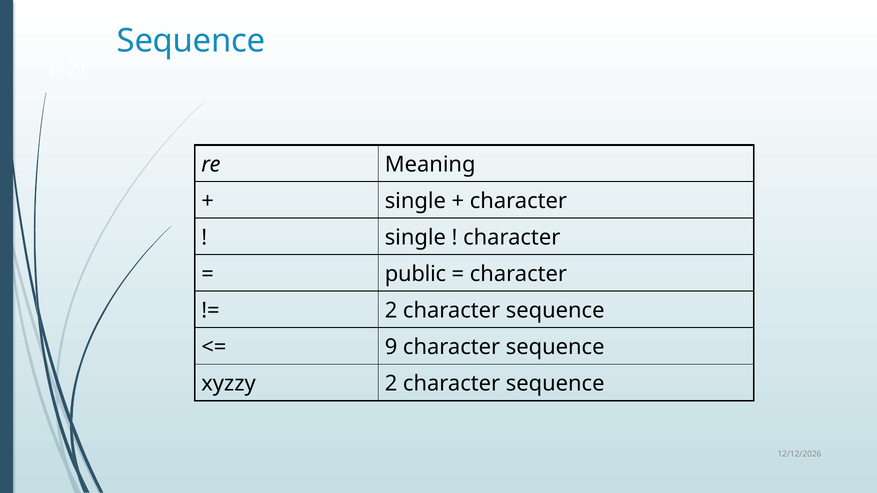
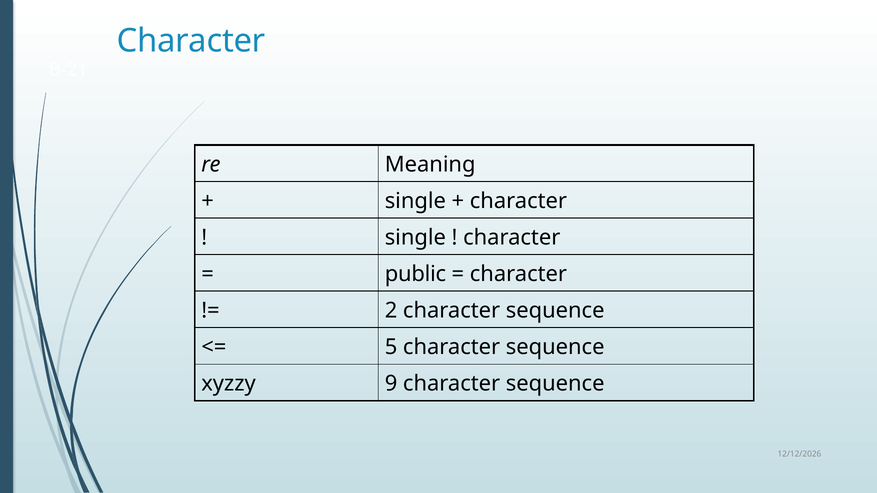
Sequence: Sequence -> Character (191, 41)
9: 9 -> 5 (391, 347)
xyzzy 2: 2 -> 9 (391, 384)
